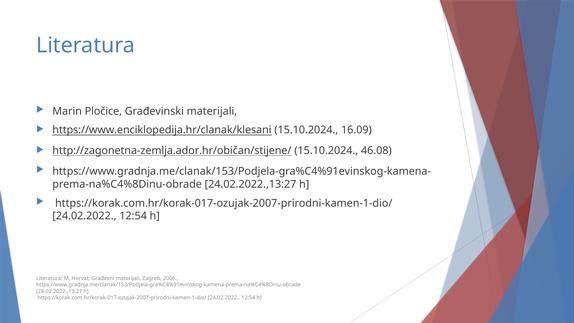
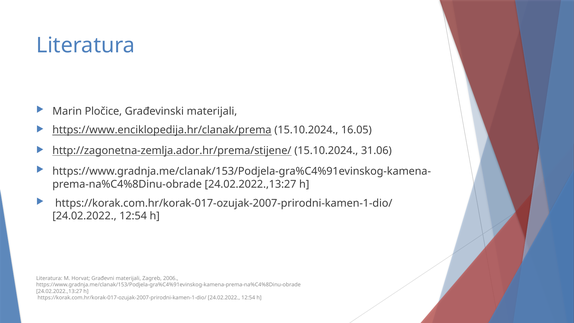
https://www.enciklopedija.hr/clanak/klesani: https://www.enciklopedija.hr/clanak/klesani -> https://www.enciklopedija.hr/clanak/prema (162, 130)
16.09: 16.09 -> 16.05 (356, 130)
http://zagonetna-zemlja.ador.hr/običan/stijene/: http://zagonetna-zemlja.ador.hr/običan/stijene/ -> http://zagonetna-zemlja.ador.hr/prema/stijene/ (172, 151)
46.08: 46.08 -> 31.06 (376, 151)
